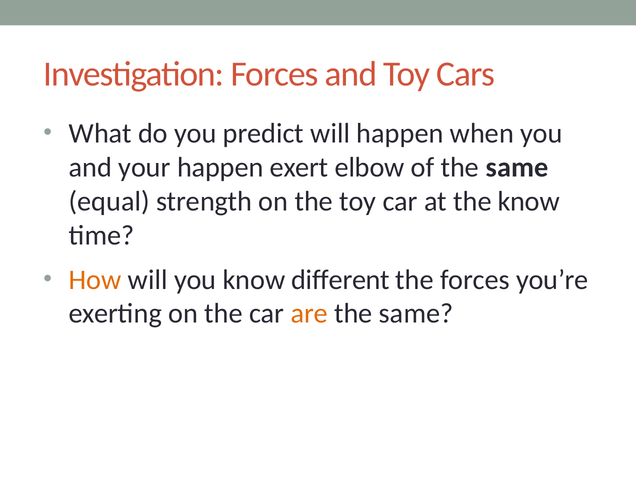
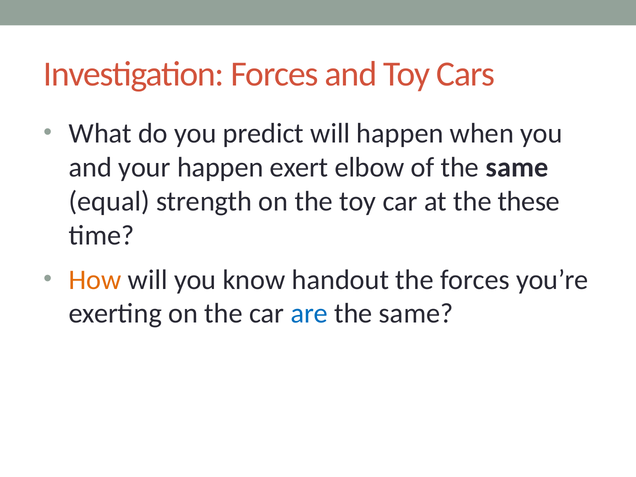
the know: know -> these (529, 201)
different: different -> handout (340, 280)
are colour: orange -> blue (309, 314)
